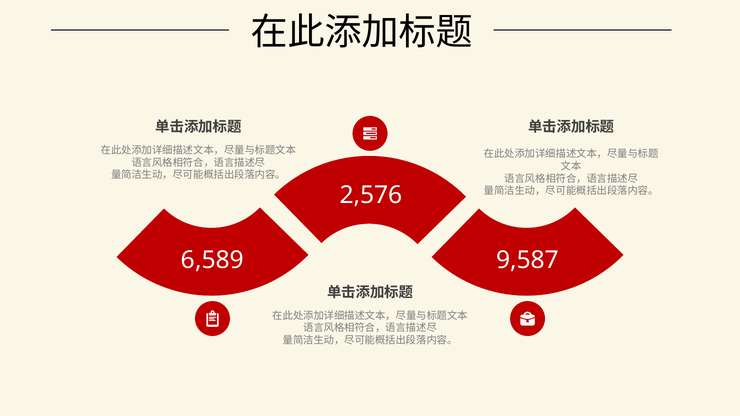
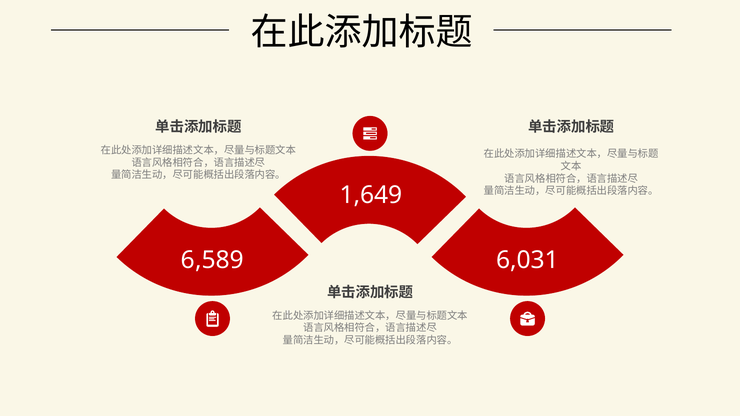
2,576: 2,576 -> 1,649 (371, 195)
9,587: 9,587 -> 6,031 (528, 260)
